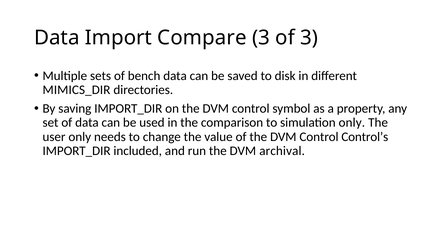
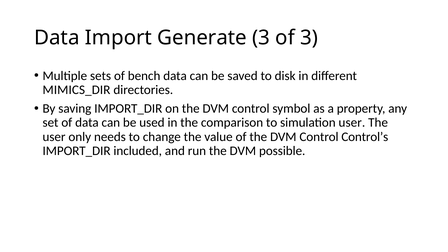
Compare: Compare -> Generate (202, 38)
simulation only: only -> user (352, 123)
archival: archival -> possible (282, 151)
